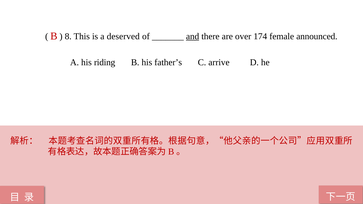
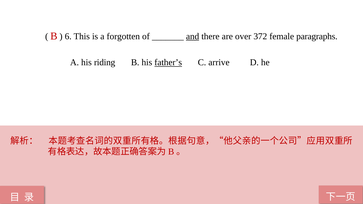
8: 8 -> 6 (68, 36)
deserved: deserved -> forgotten (123, 36)
174: 174 -> 372 (260, 36)
announced: announced -> paragraphs (317, 36)
father’s underline: none -> present (168, 63)
